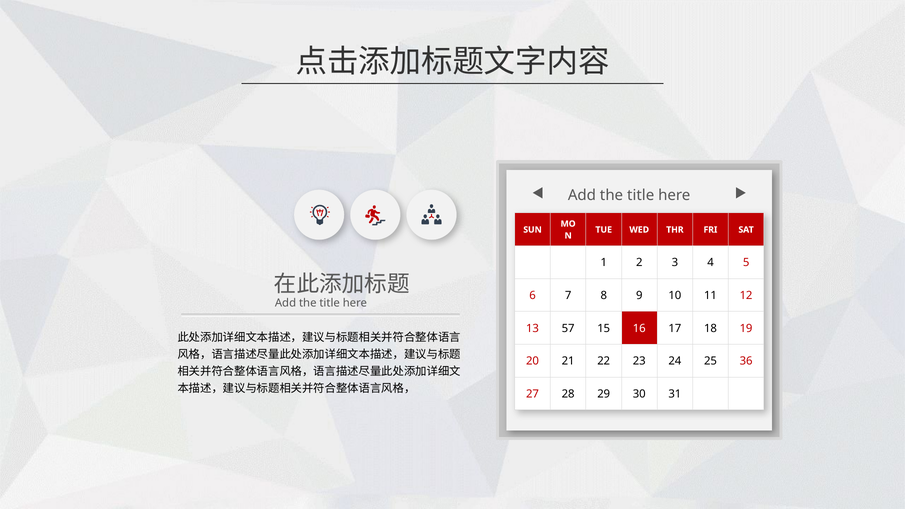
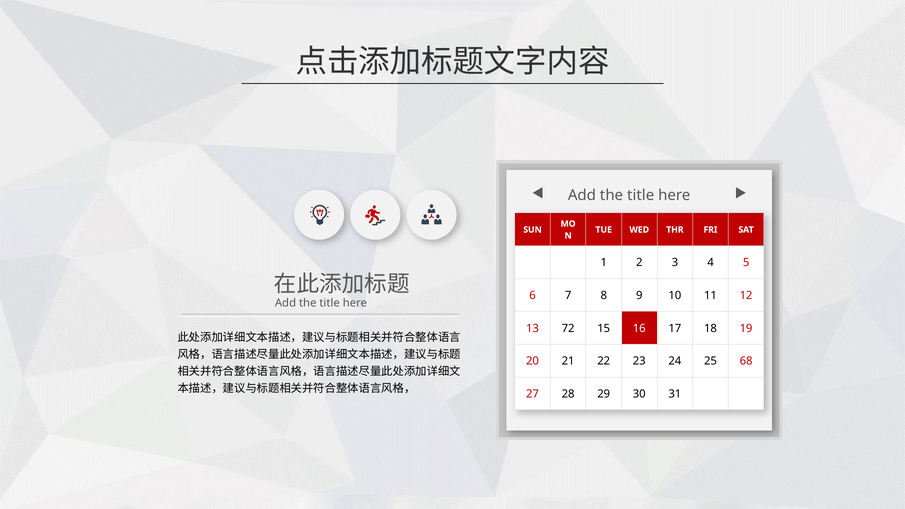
57: 57 -> 72 (568, 328)
36: 36 -> 68 (746, 361)
